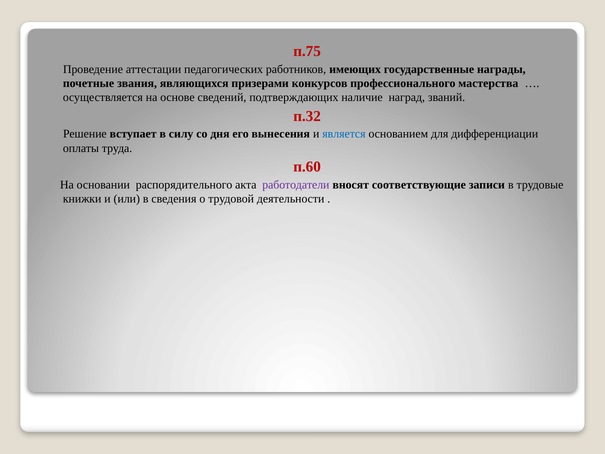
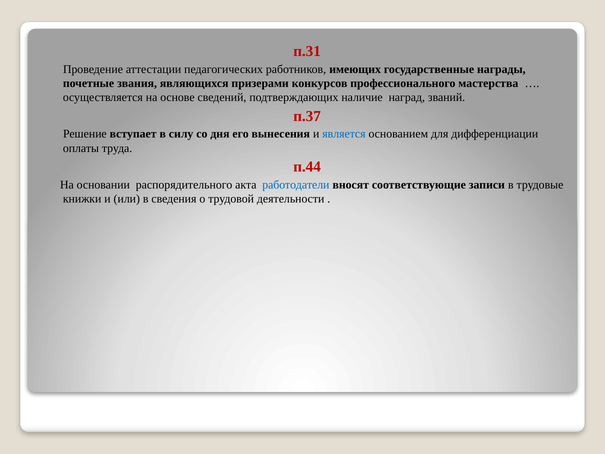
п.75: п.75 -> п.31 (307, 51)
п.32: п.32 -> п.37 (307, 116)
п.60: п.60 -> п.44 (307, 167)
работодатели colour: purple -> blue (296, 185)
